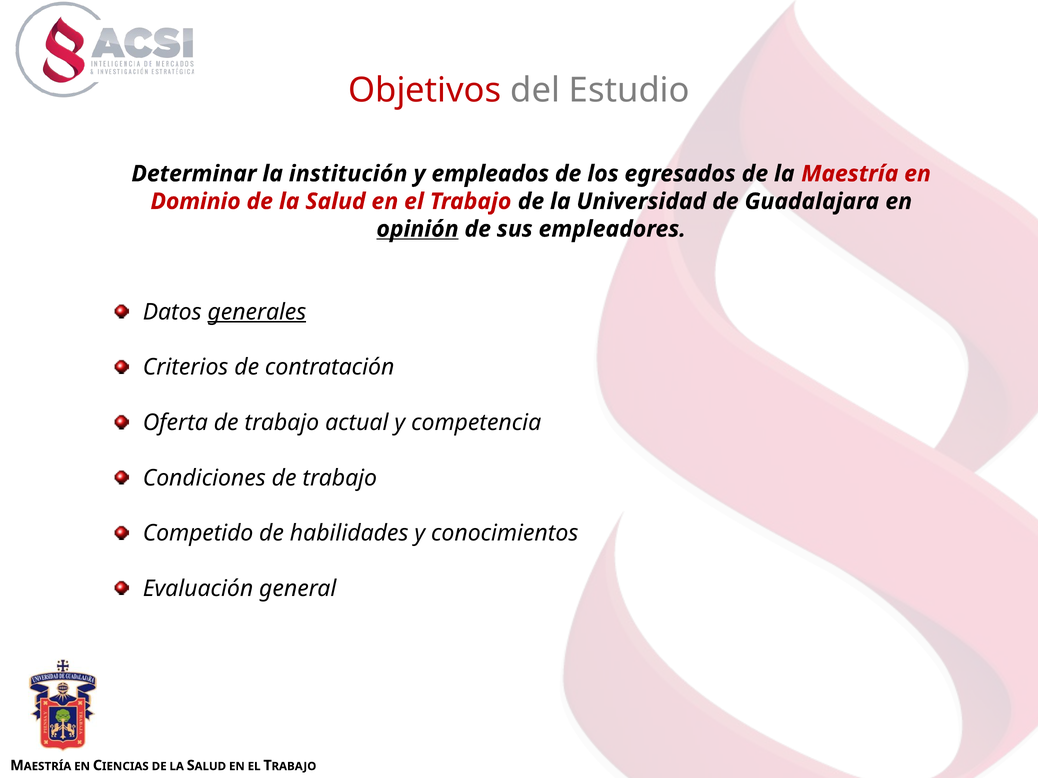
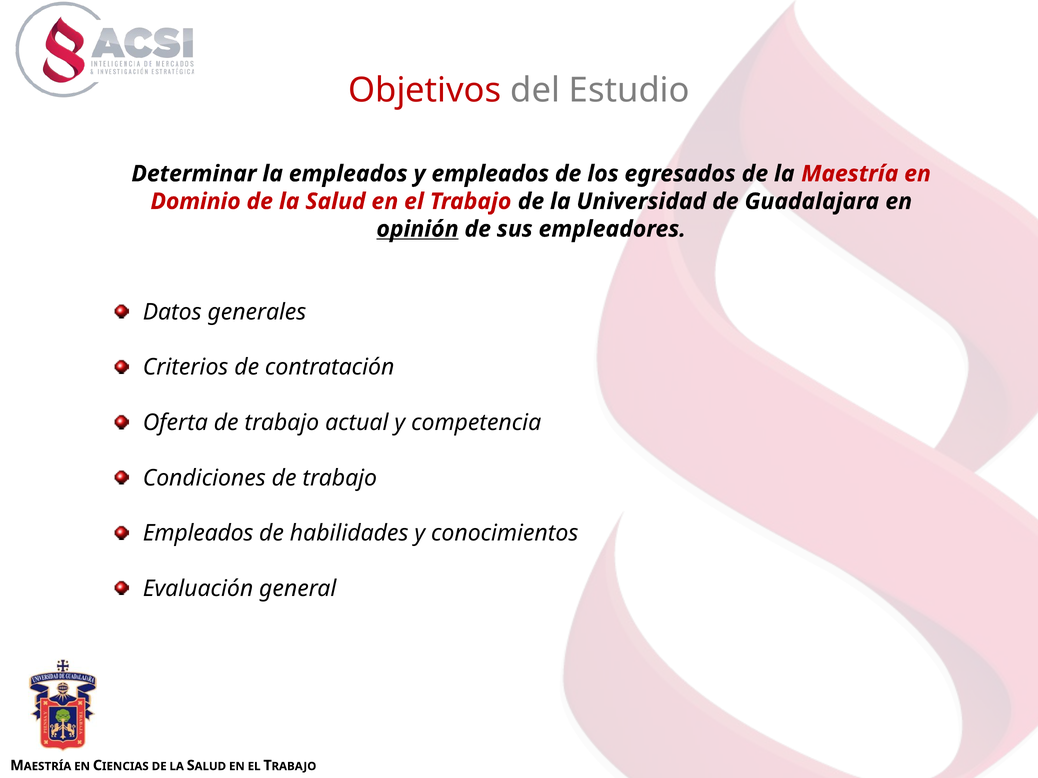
la institución: institución -> empleados (348, 174)
generales underline: present -> none (257, 312)
Competido: Competido -> Empleados (198, 534)
